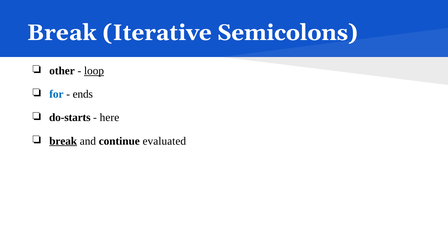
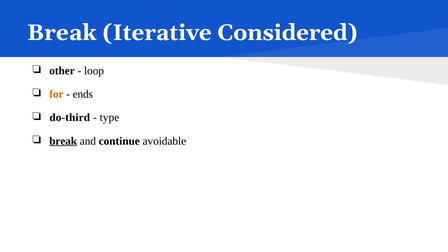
Semicolons: Semicolons -> Considered (287, 33)
loop underline: present -> none (94, 71)
for colour: blue -> orange (56, 94)
do-starts: do-starts -> do-third (70, 118)
here: here -> type (109, 118)
evaluated: evaluated -> avoidable (164, 141)
